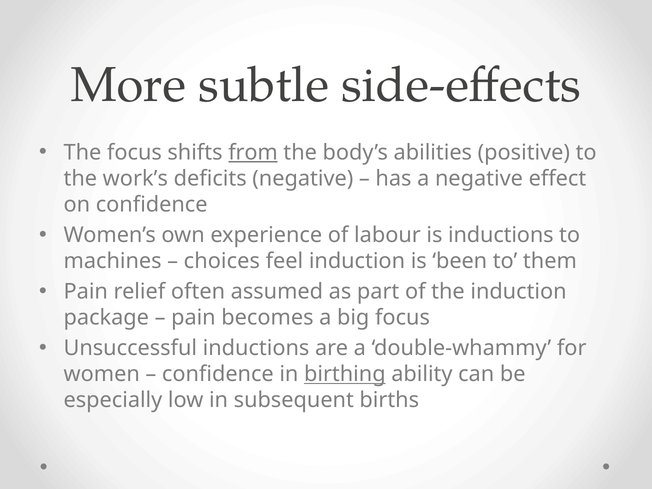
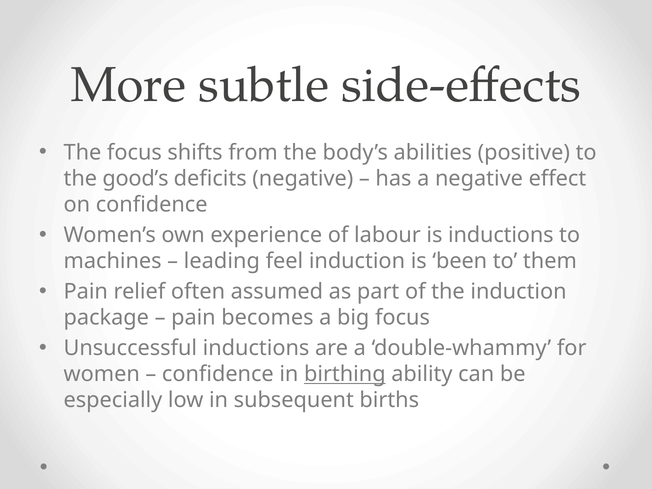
from underline: present -> none (253, 152)
work’s: work’s -> good’s (135, 179)
choices: choices -> leading (222, 261)
